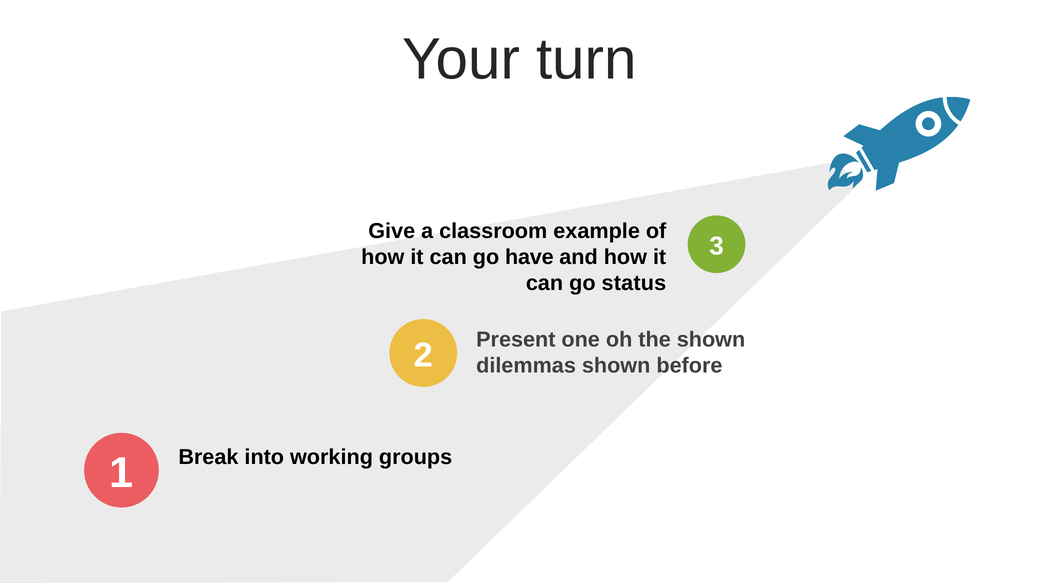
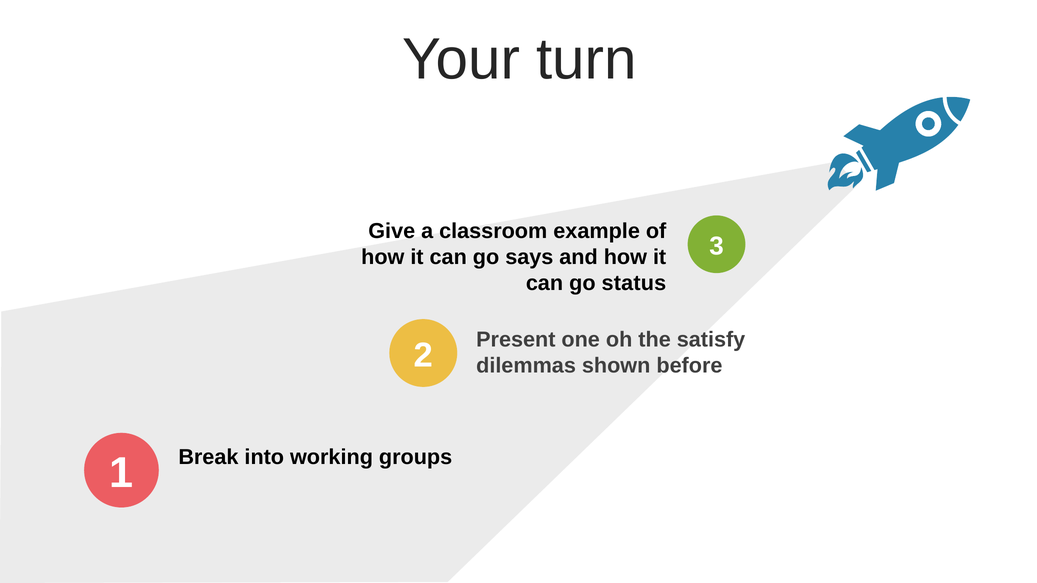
have: have -> says (529, 257)
the shown: shown -> satisfy (711, 340)
